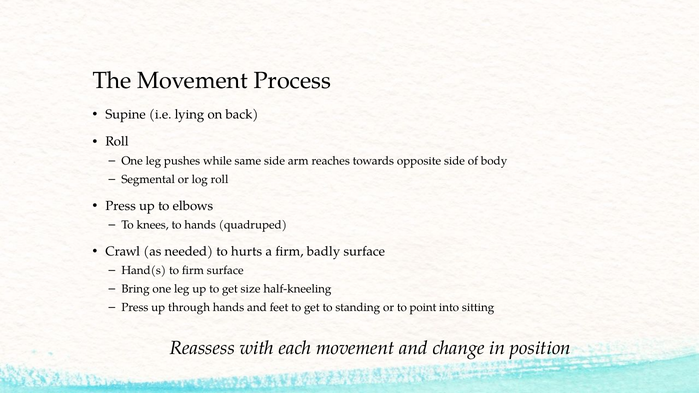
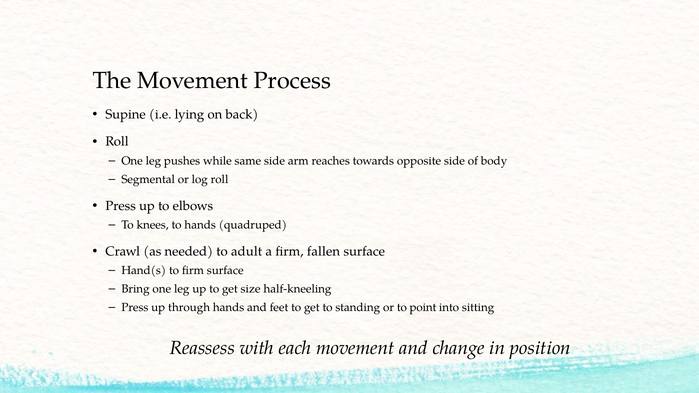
hurts: hurts -> adult (247, 252)
badly: badly -> fallen (323, 252)
